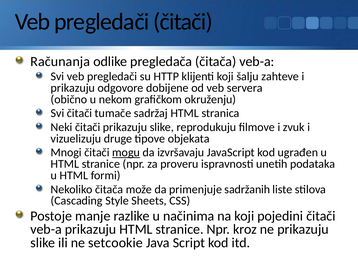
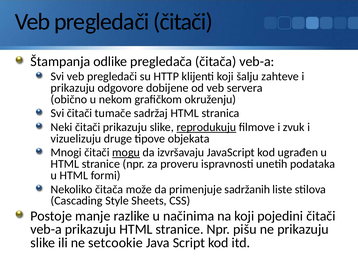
Računanja: Računanja -> Štampanja (60, 61)
reprodukuju underline: none -> present (206, 127)
kroz: kroz -> pišu (245, 229)
